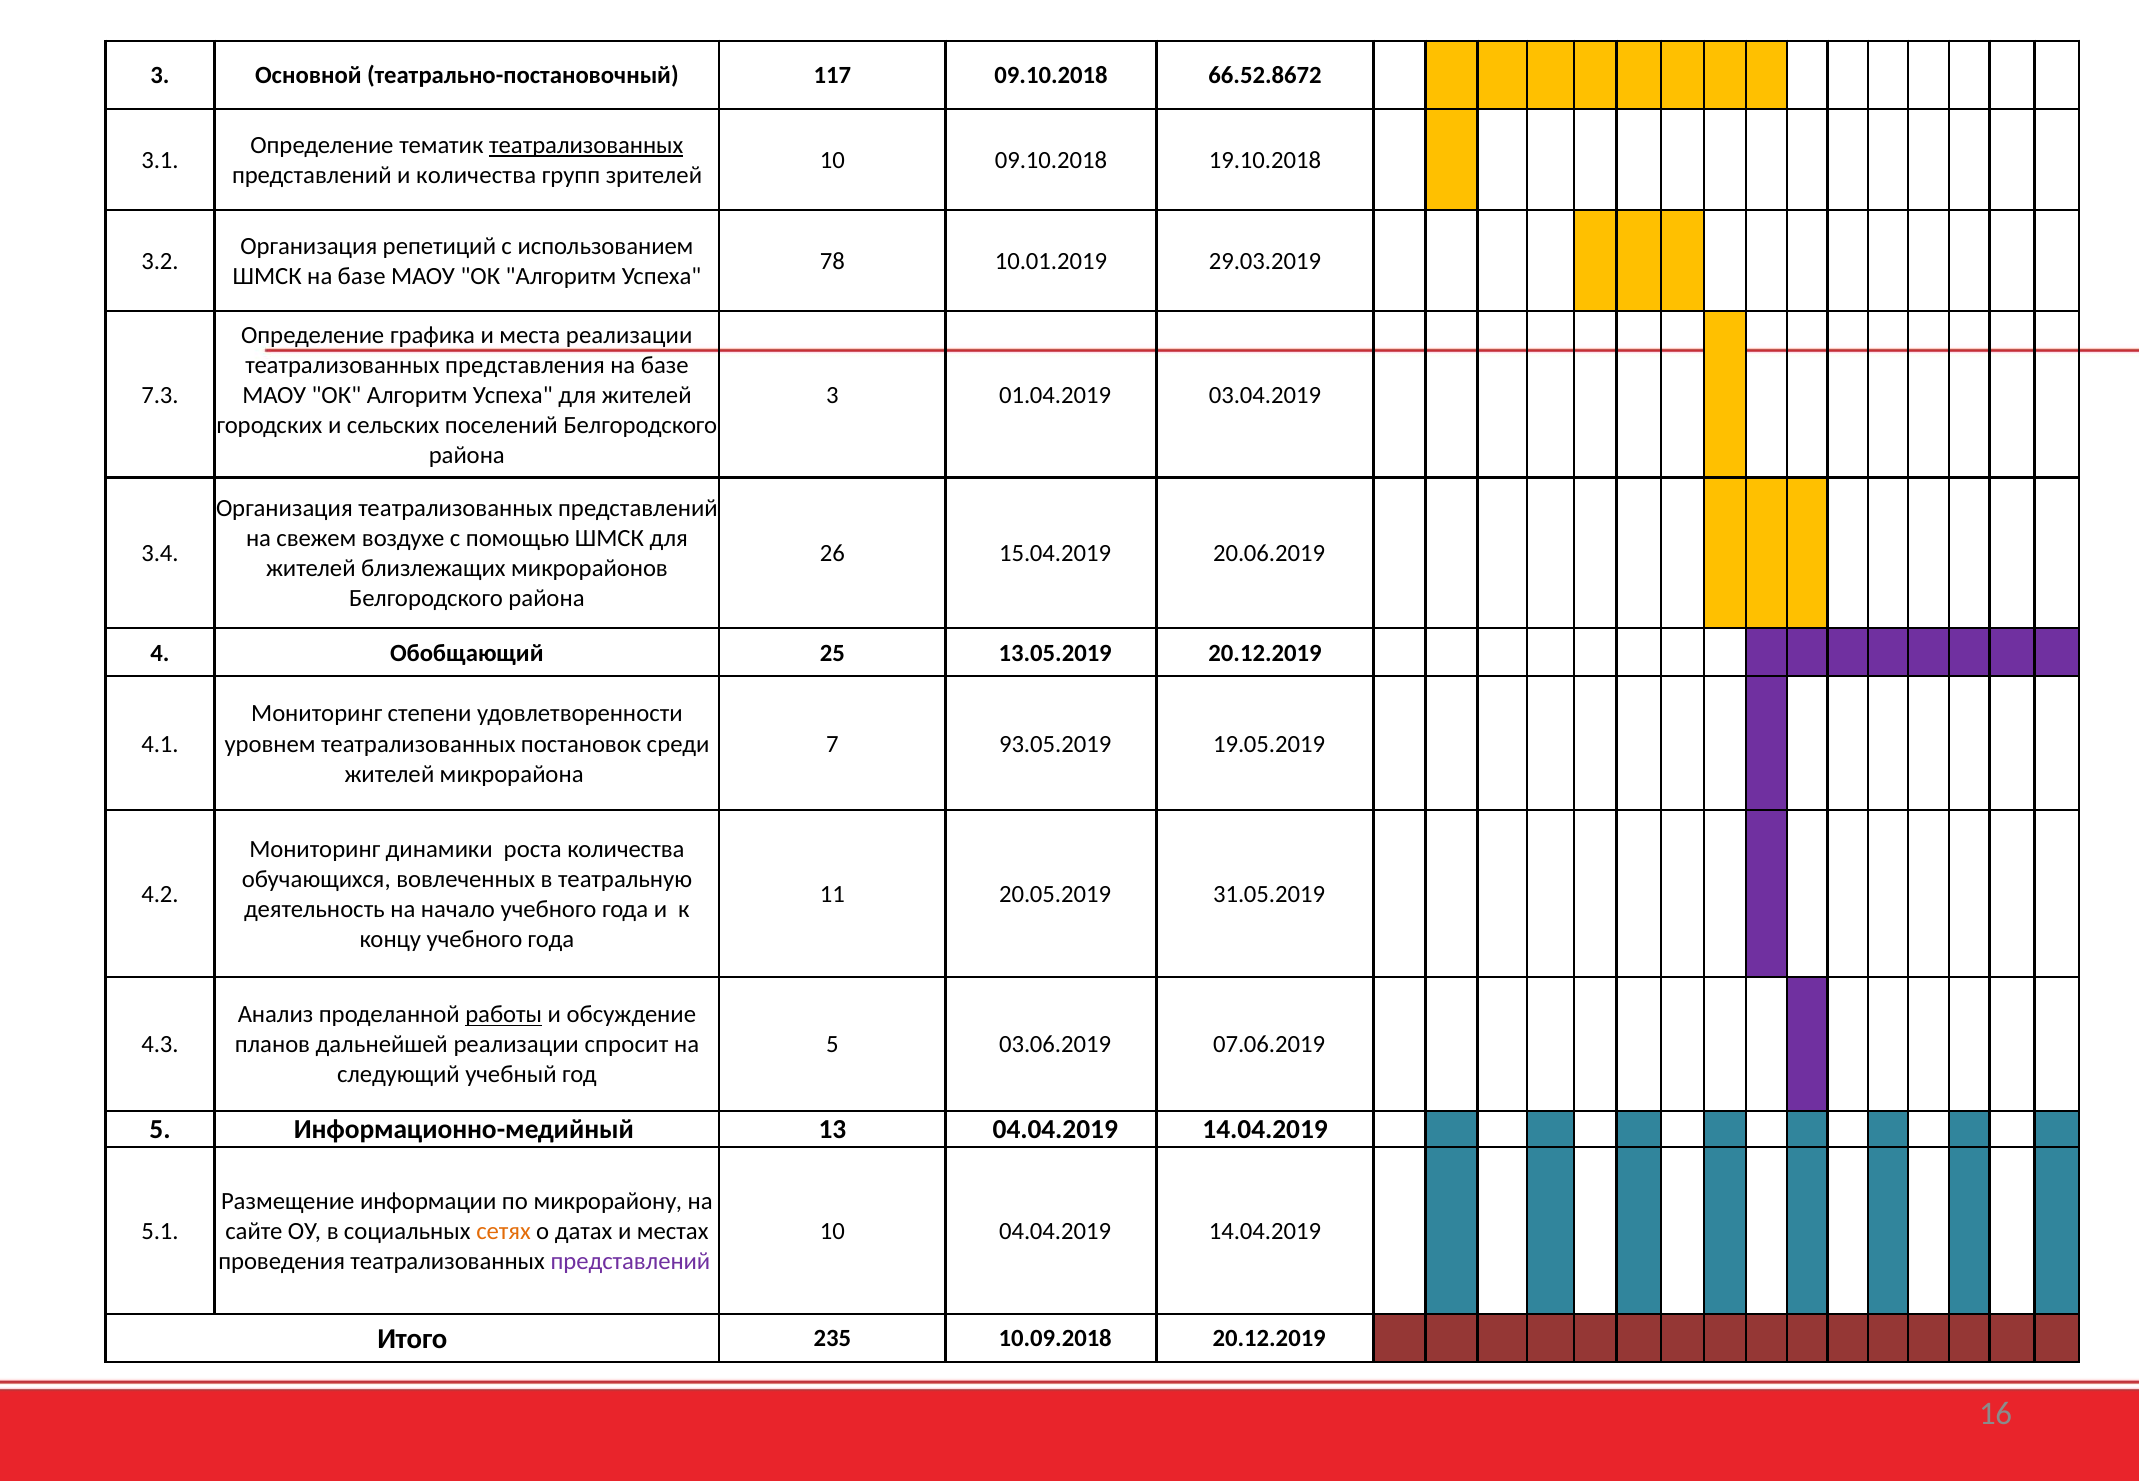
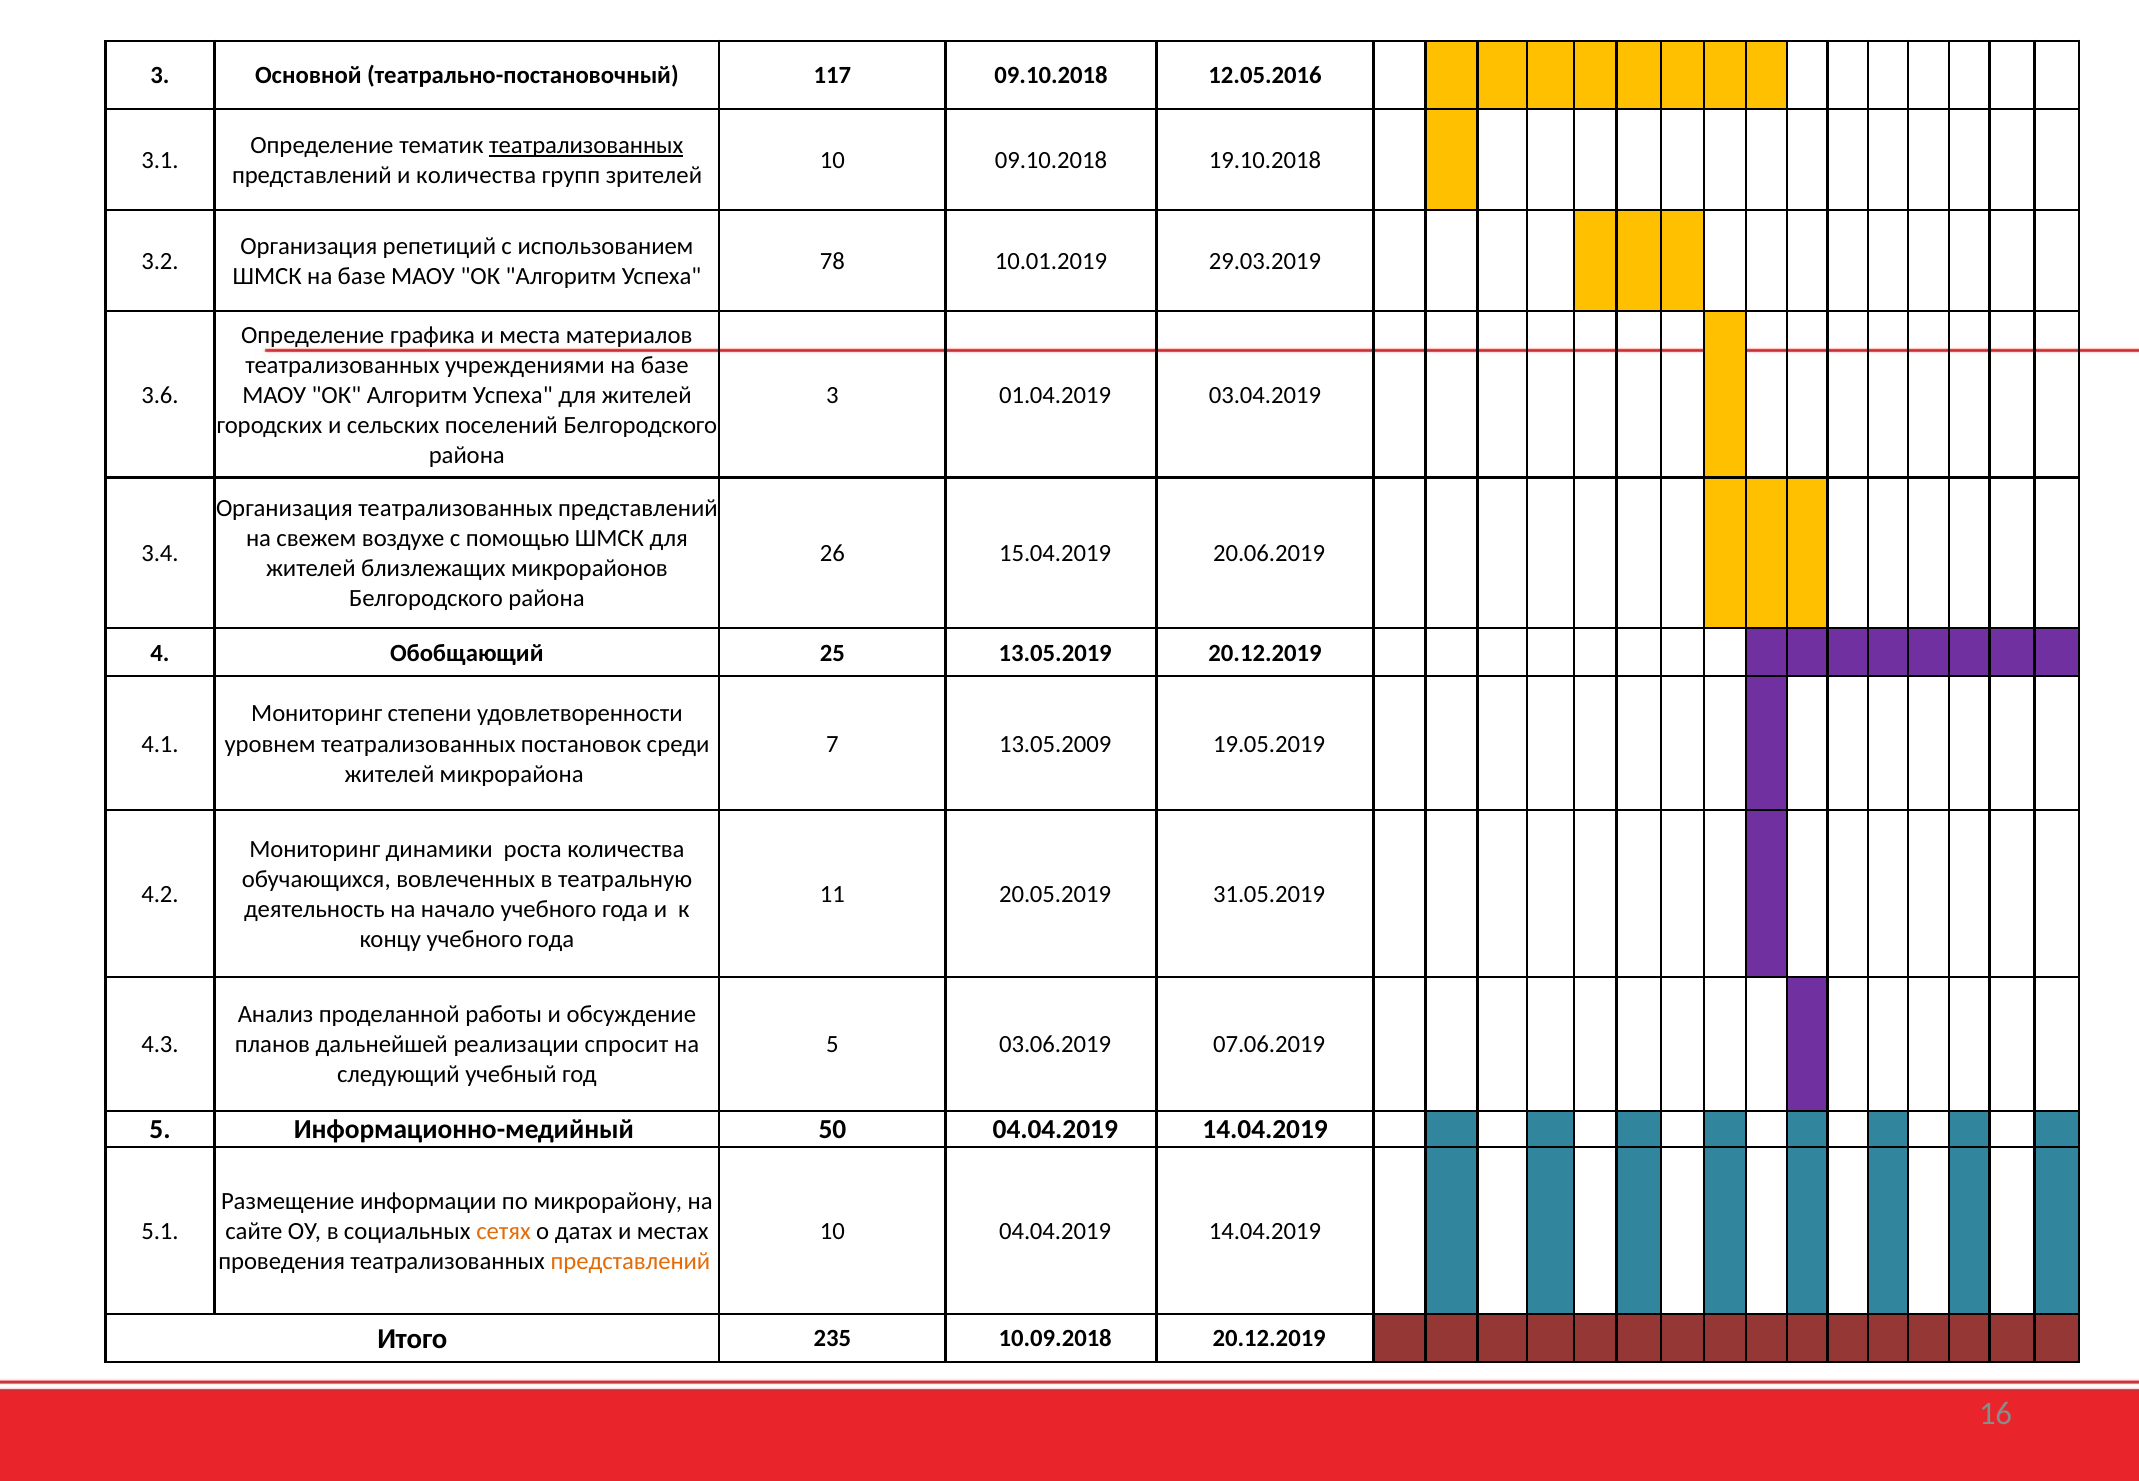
66.52.8672: 66.52.8672 -> 12.05.2016 (1265, 76)
места реализации: реализации -> материалов (629, 335)
представления: представления -> учреждениями (525, 365)
7.3: 7.3 -> 3.6 (160, 395)
93.05.2019: 93.05.2019 -> 13.05.2009 (1055, 744)
работы underline: present -> none (504, 1015)
13: 13 -> 50 (832, 1130)
представлений colour: purple -> orange (630, 1261)
